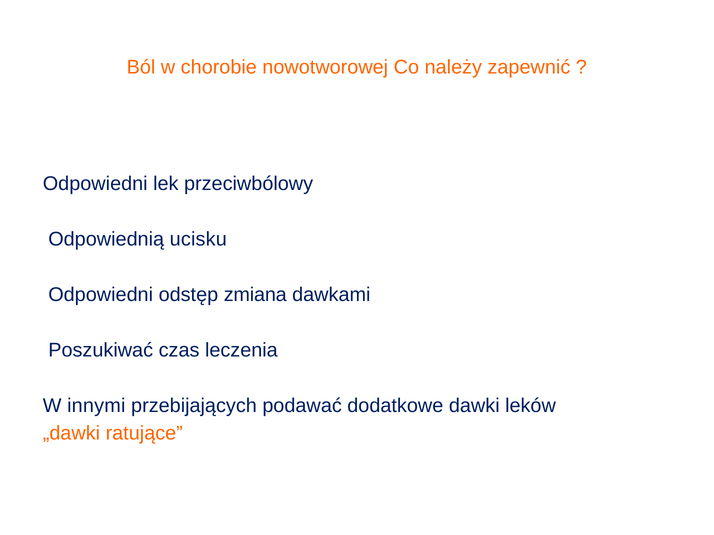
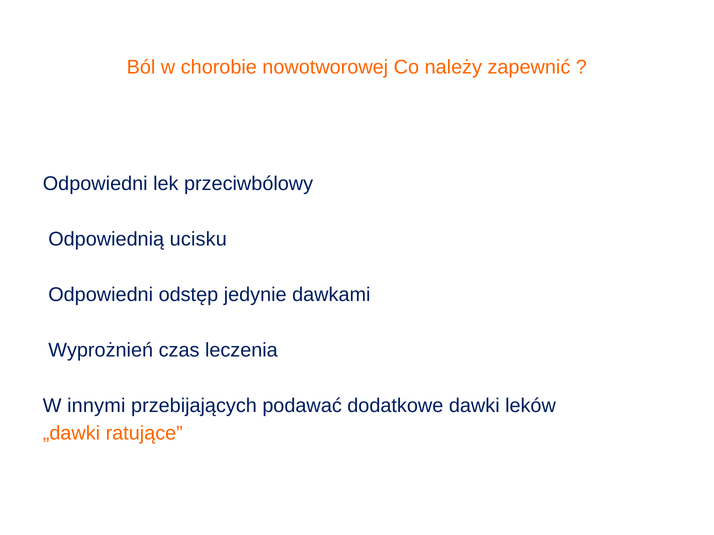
zmiana: zmiana -> jedynie (255, 295)
Poszukiwać: Poszukiwać -> Wyprożnień (101, 351)
